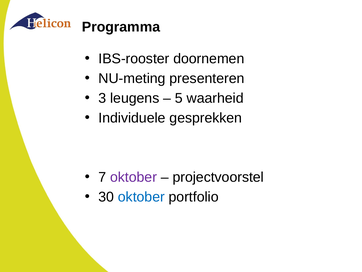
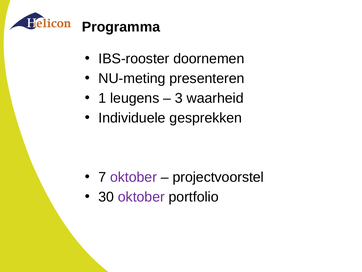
3: 3 -> 1 (102, 98)
5: 5 -> 3 (179, 98)
oktober colour: blue -> purple (141, 197)
